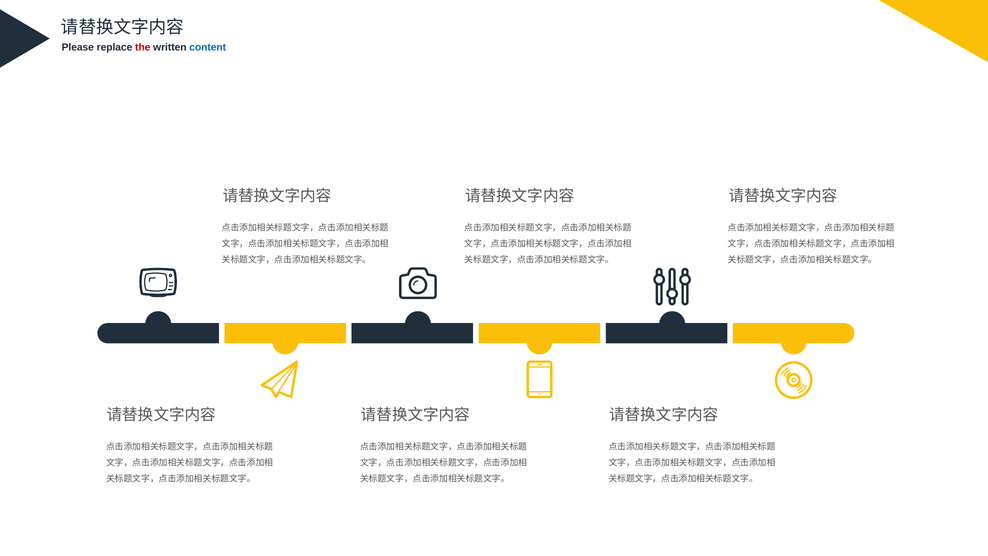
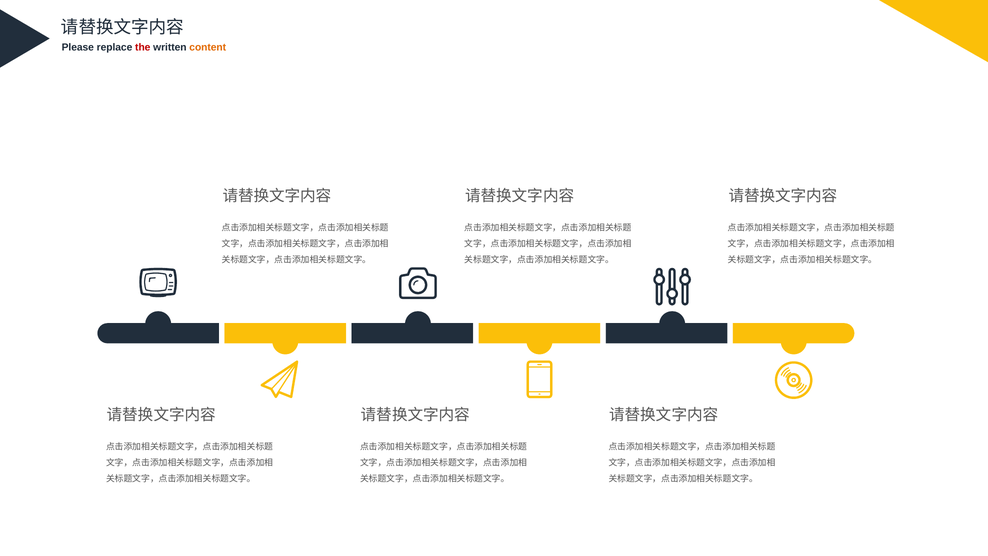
content colour: blue -> orange (208, 47)
